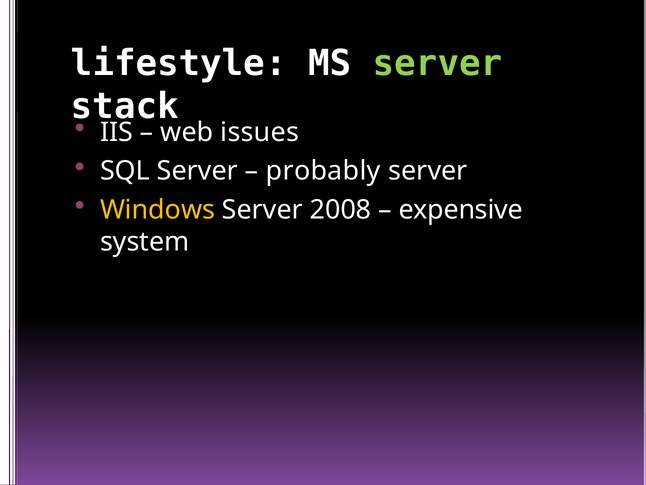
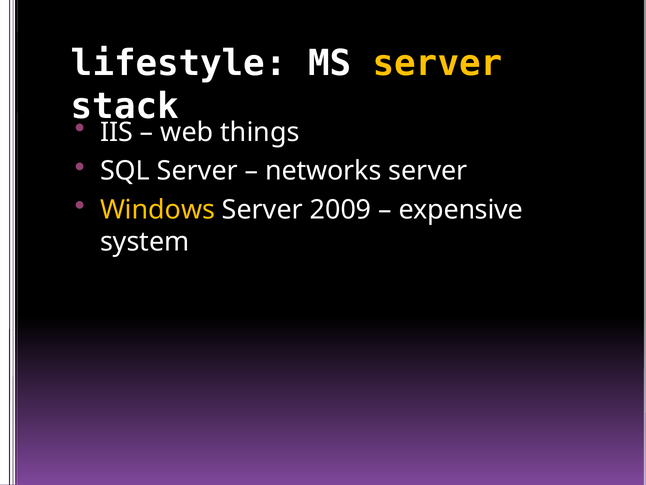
server colour: light green -> yellow (438, 63)
issues: issues -> things (260, 132)
probably: probably -> networks (323, 171)
2008: 2008 -> 2009 (341, 209)
